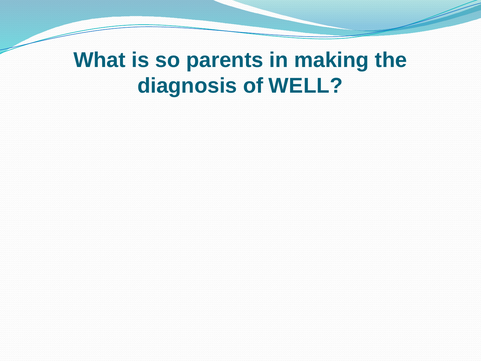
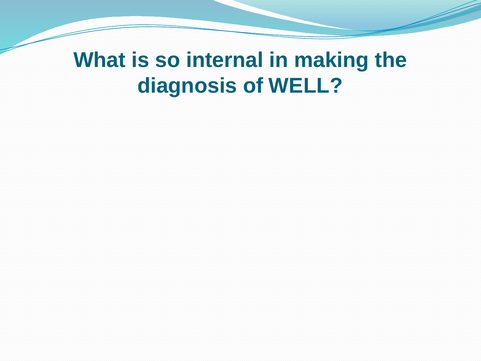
parents: parents -> internal (225, 60)
